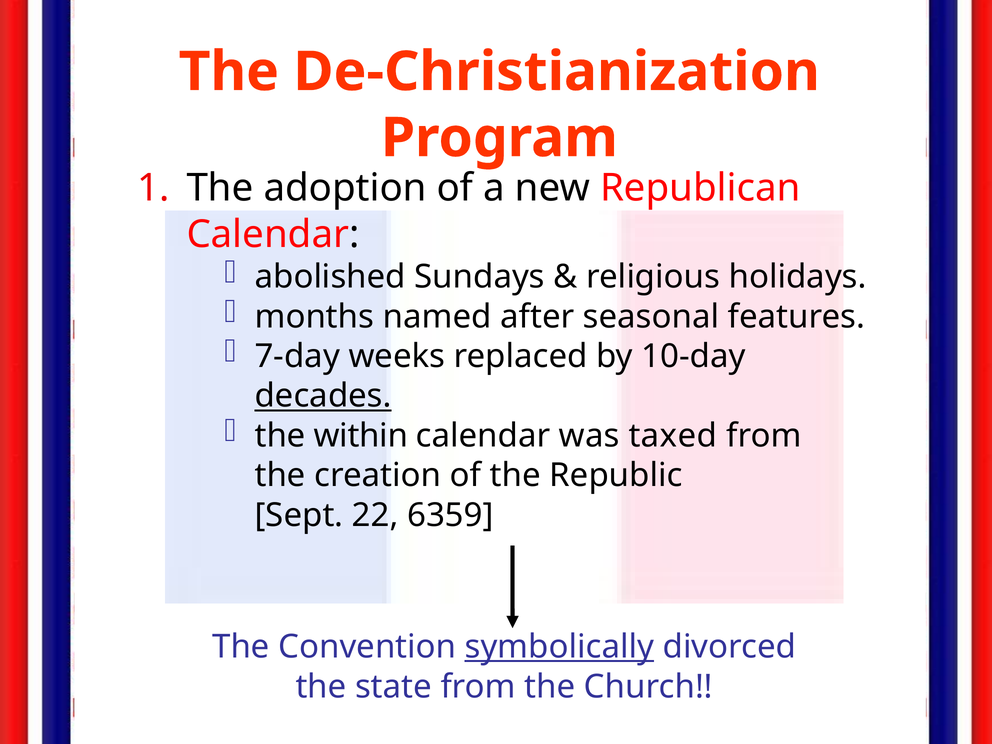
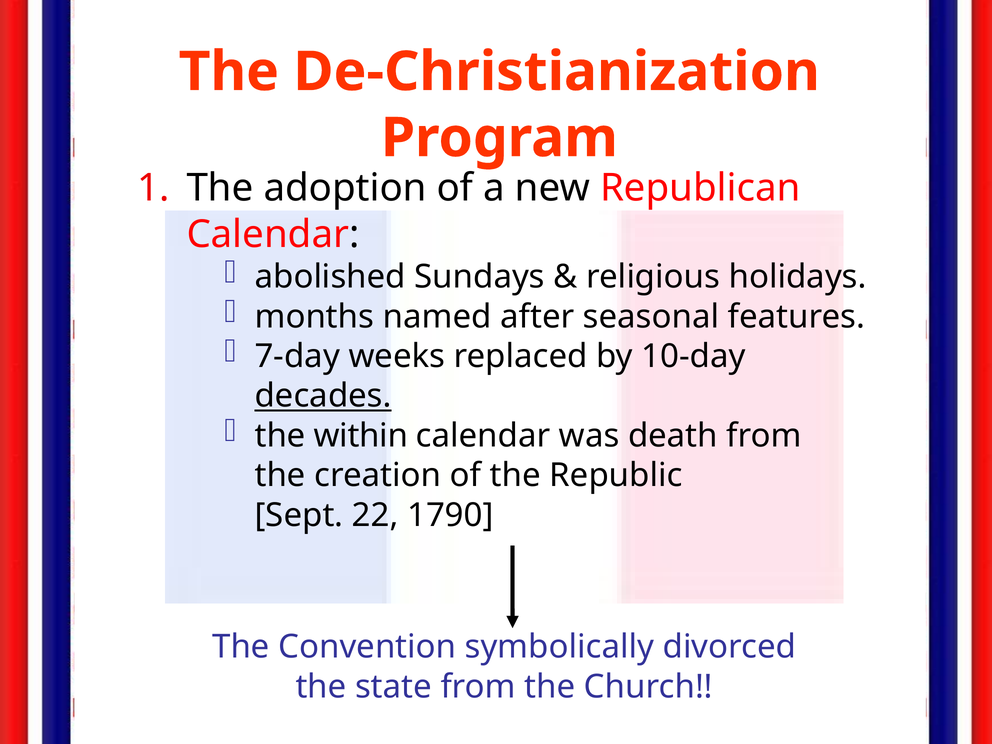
taxed: taxed -> death (673, 436)
6359: 6359 -> 1790 (450, 515)
symbolically underline: present -> none (559, 647)
